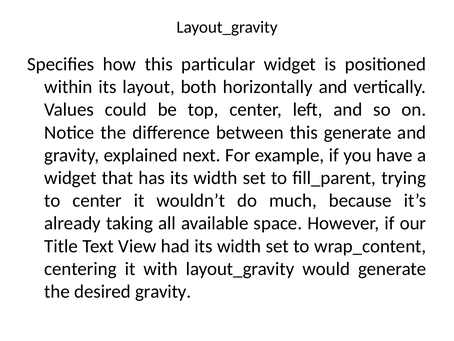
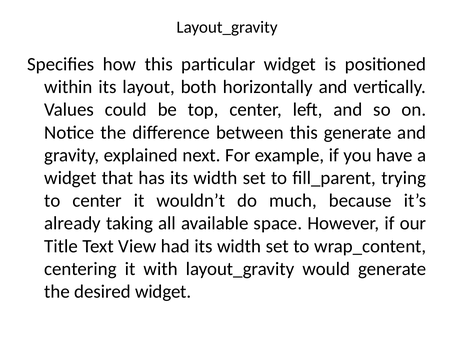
desired gravity: gravity -> widget (163, 291)
